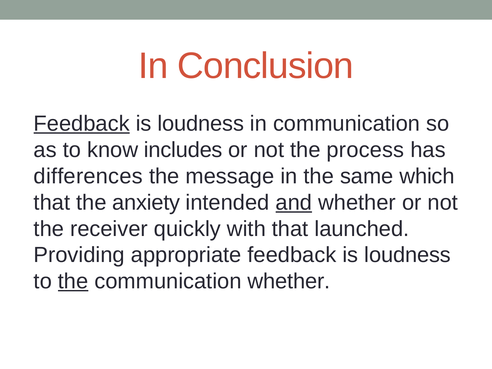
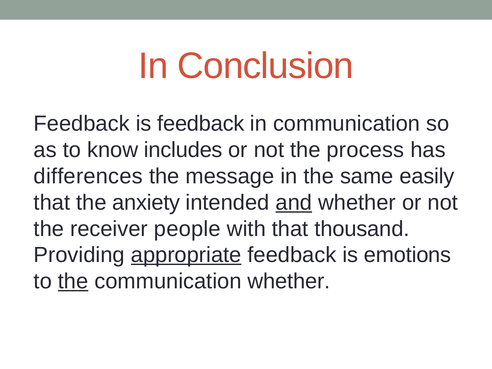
Feedback underline: present -> none (82, 124)
loudness: loudness -> feedback (201, 124)
which: which -> easily (427, 176)
quickly: quickly -> people (187, 229)
launched: launched -> thousand (362, 229)
appropriate underline: none -> present (186, 255)
loudness: loudness -> emotions (408, 255)
